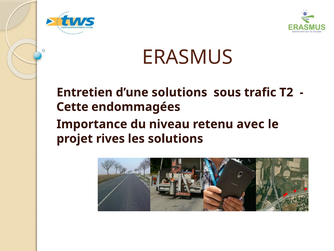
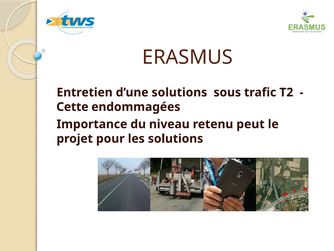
avec: avec -> peut (250, 124)
rives: rives -> pour (110, 138)
